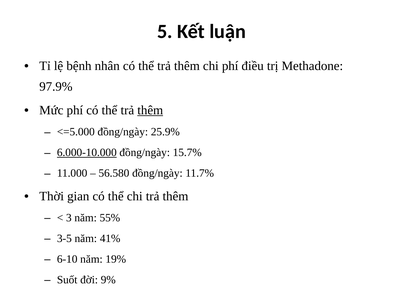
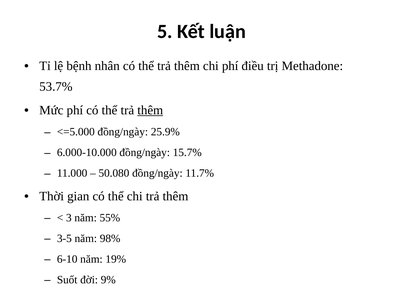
97.9%: 97.9% -> 53.7% (56, 87)
6.000-10.000 underline: present -> none (87, 153)
56.580: 56.580 -> 50.080 (114, 173)
41%: 41% -> 98% (110, 239)
